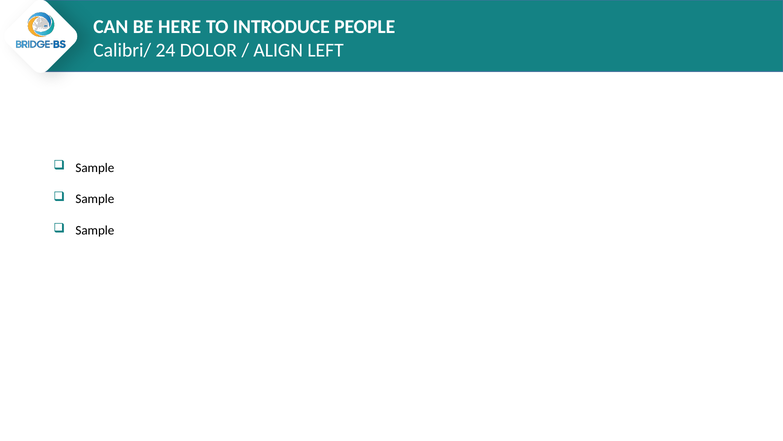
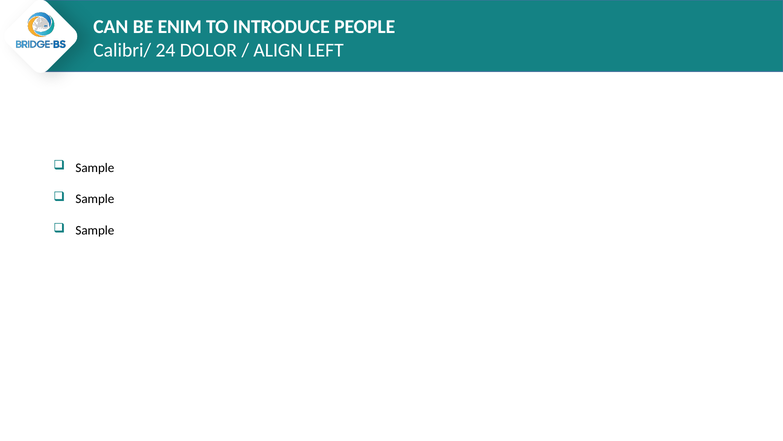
HERE: HERE -> ENIM (180, 27)
